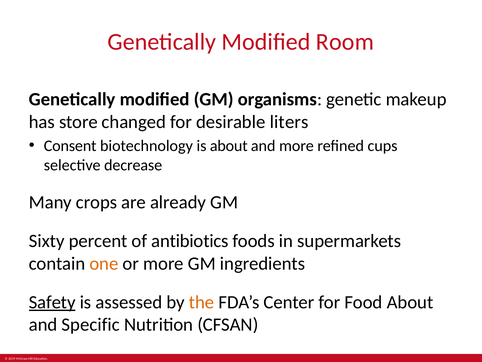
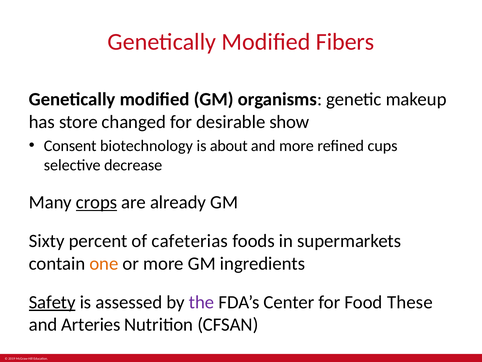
Room: Room -> Fibers (345, 42)
liters: liters -> show (289, 122)
crops underline: none -> present (97, 202)
antibiotics: antibiotics -> cafeterias (190, 241)
the colour: orange -> purple (202, 302)
Food About: About -> These (410, 302)
Specific: Specific -> Arteries (91, 324)
